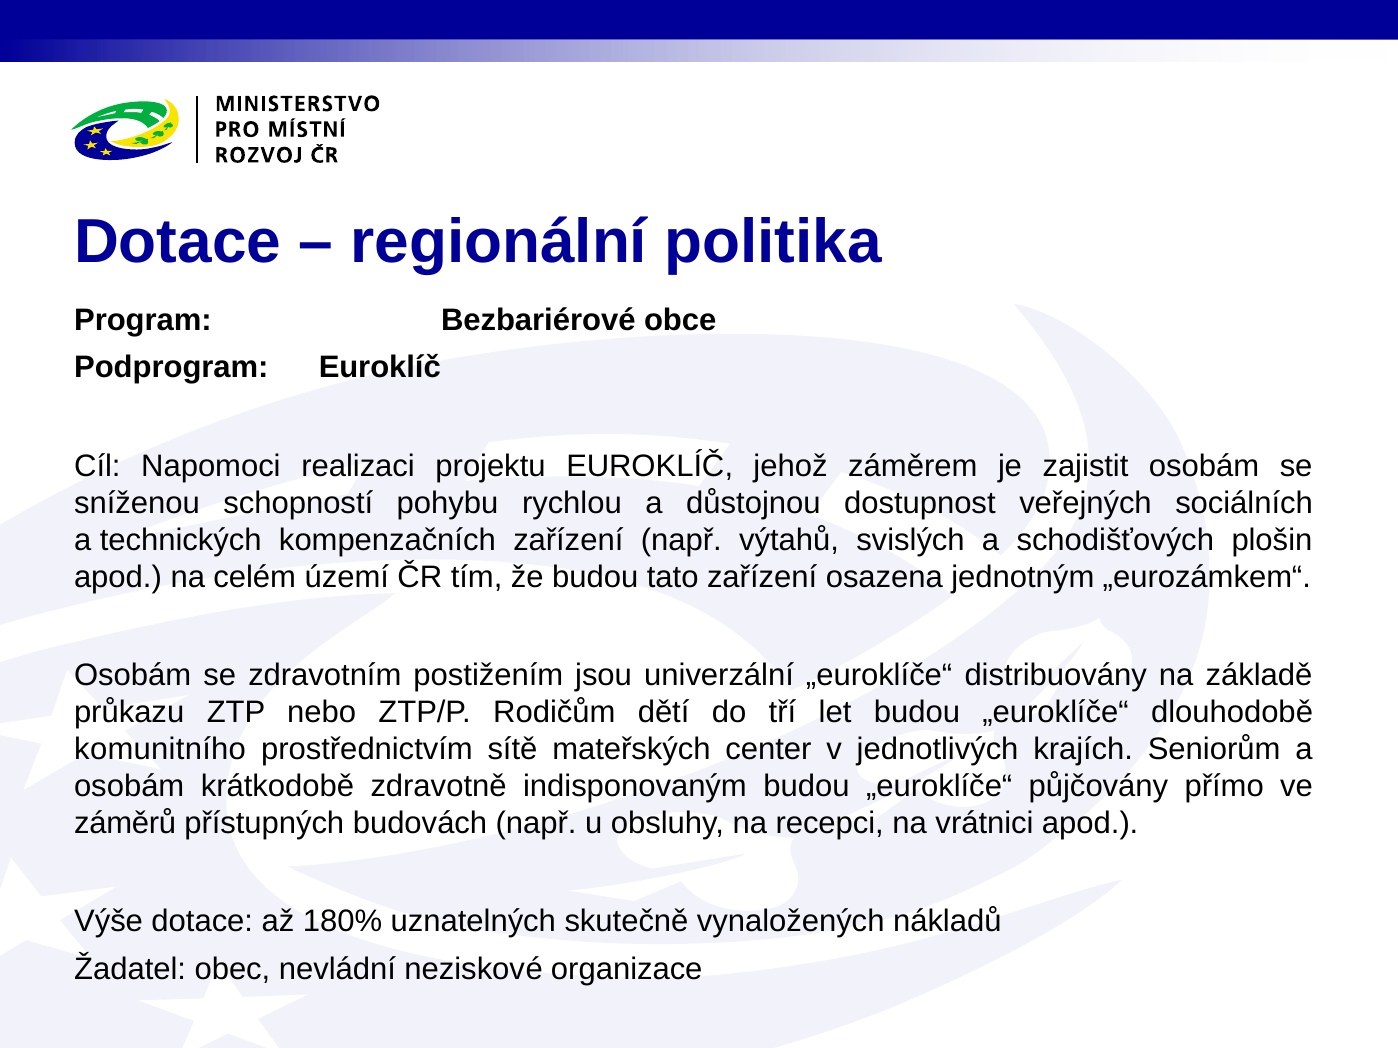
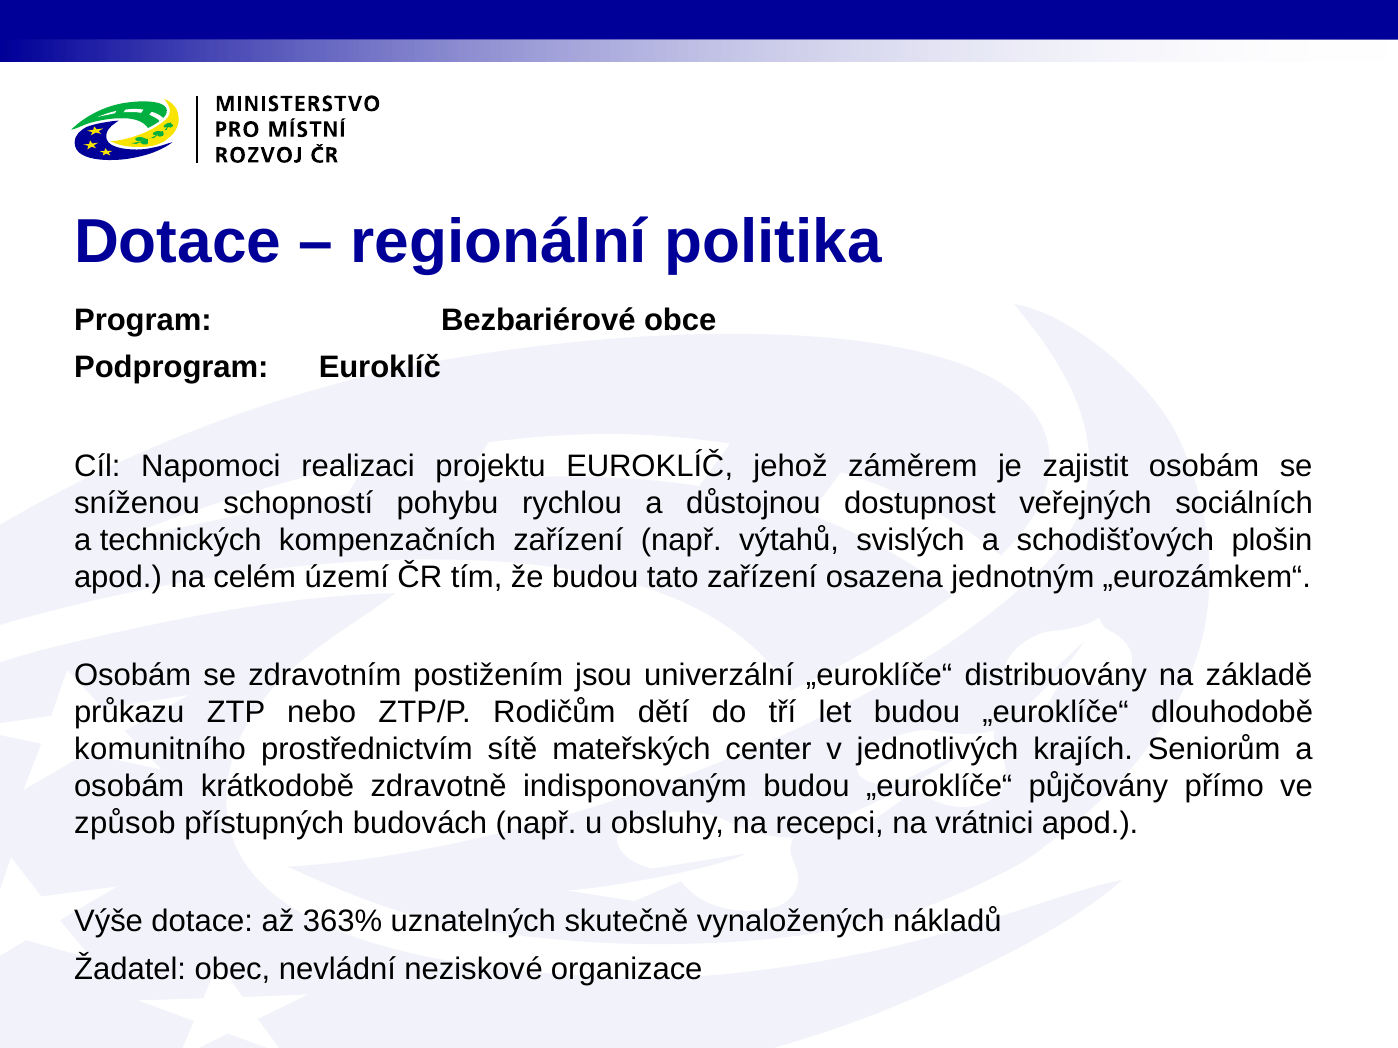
záměrů: záměrů -> způsob (125, 823)
180%: 180% -> 363% (343, 922)
